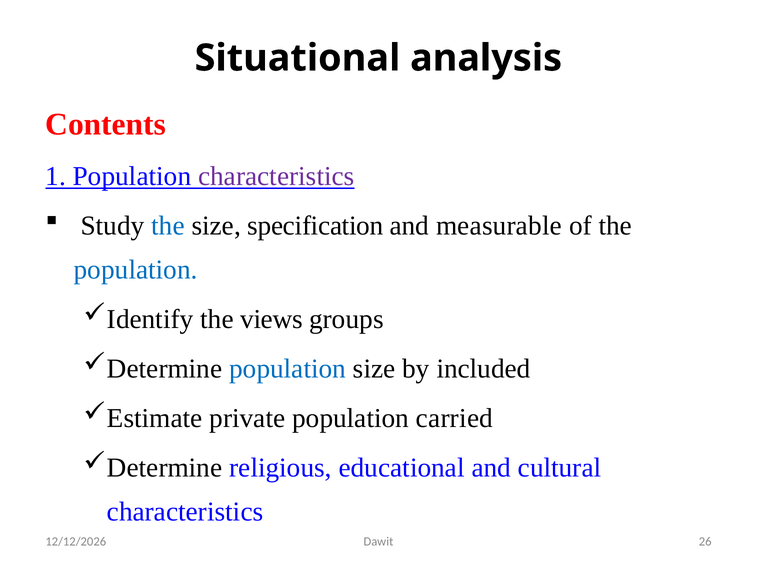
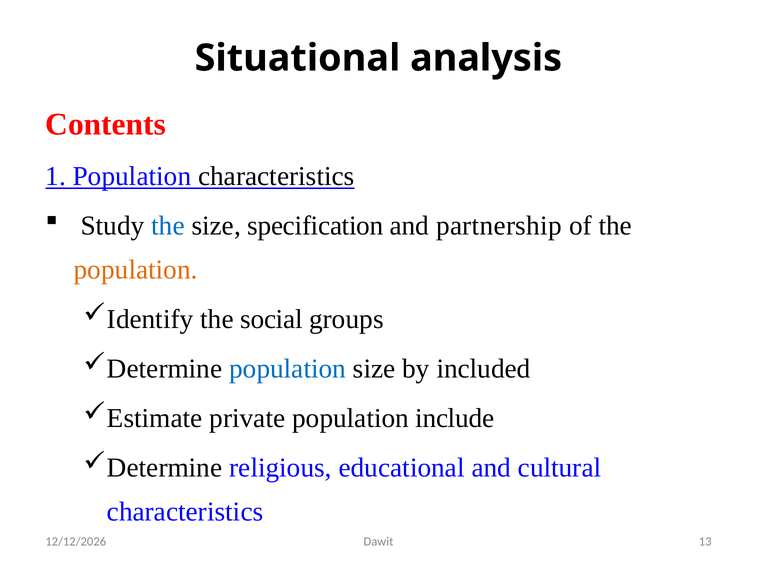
characteristics colour: purple -> black (276, 176)
measurable: measurable -> partnership (499, 226)
population colour: blue -> orange (136, 270)
views: views -> social (272, 320)
carried: carried -> include (455, 419)
26: 26 -> 13 (705, 542)
